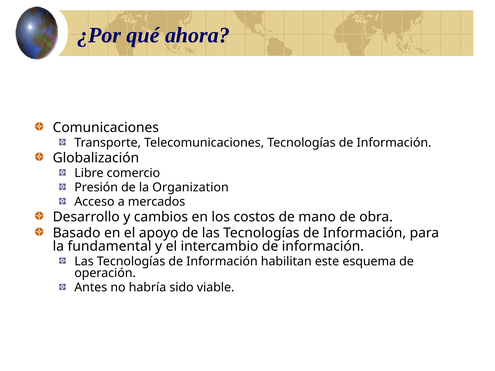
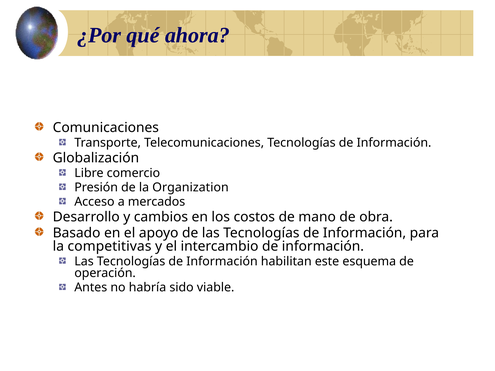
fundamental: fundamental -> competitivas (110, 246)
